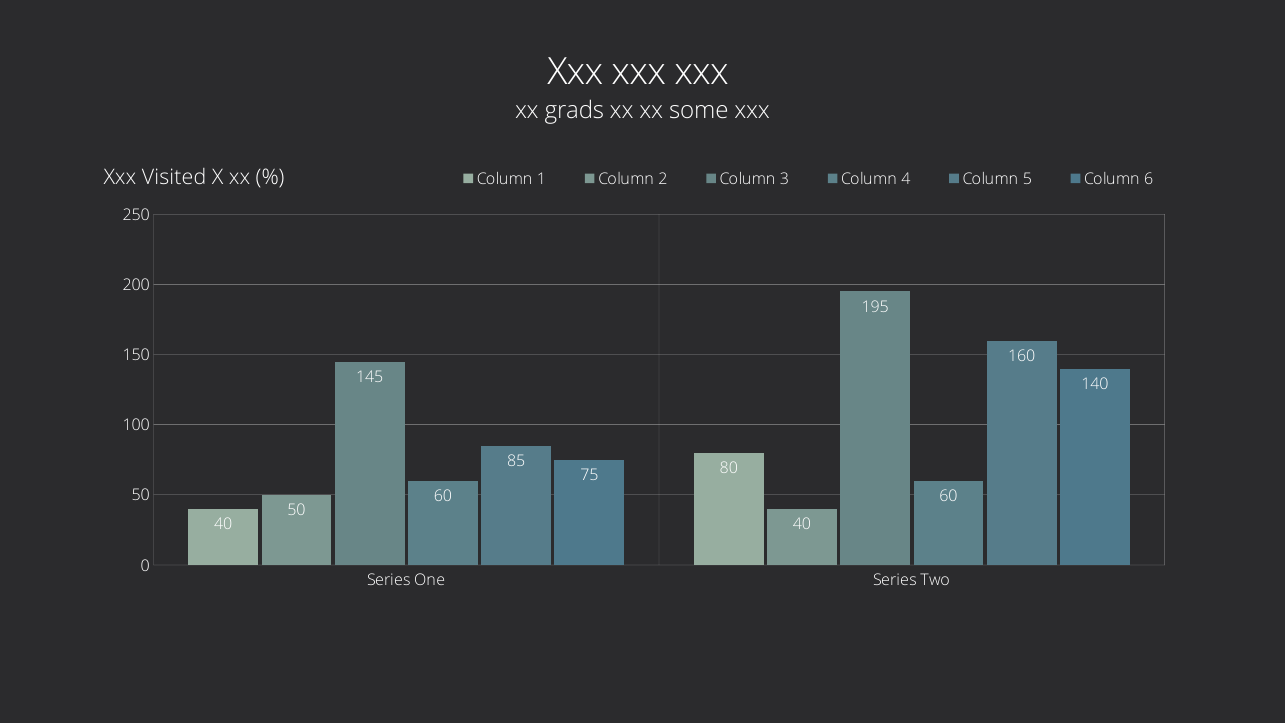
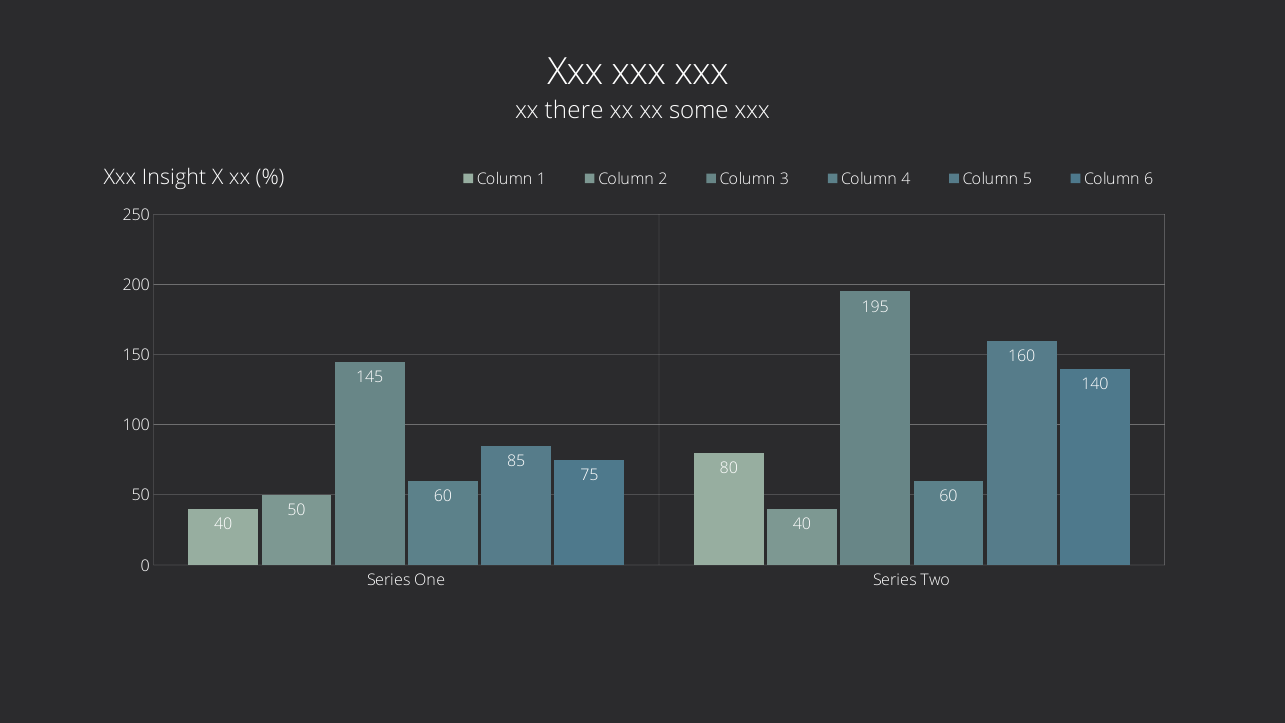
grads: grads -> there (574, 110)
Visited: Visited -> Insight (174, 177)
